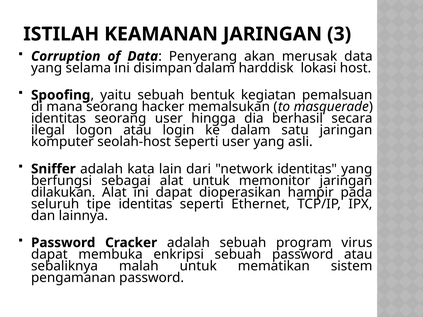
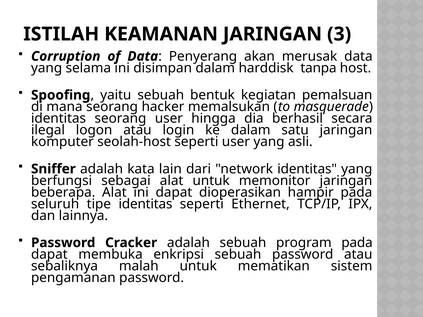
lokasi: lokasi -> tanpa (318, 68)
dilakukan: dilakukan -> beberapa (63, 192)
program virus: virus -> pada (357, 243)
